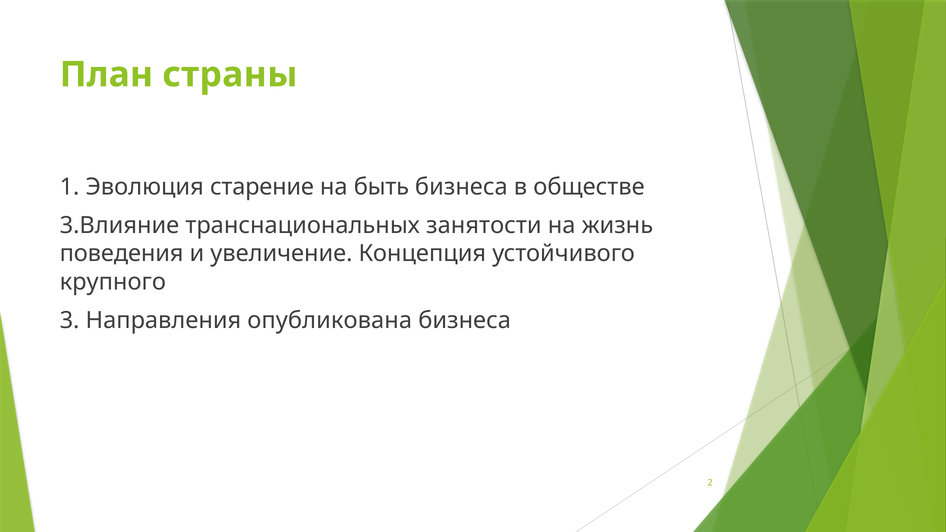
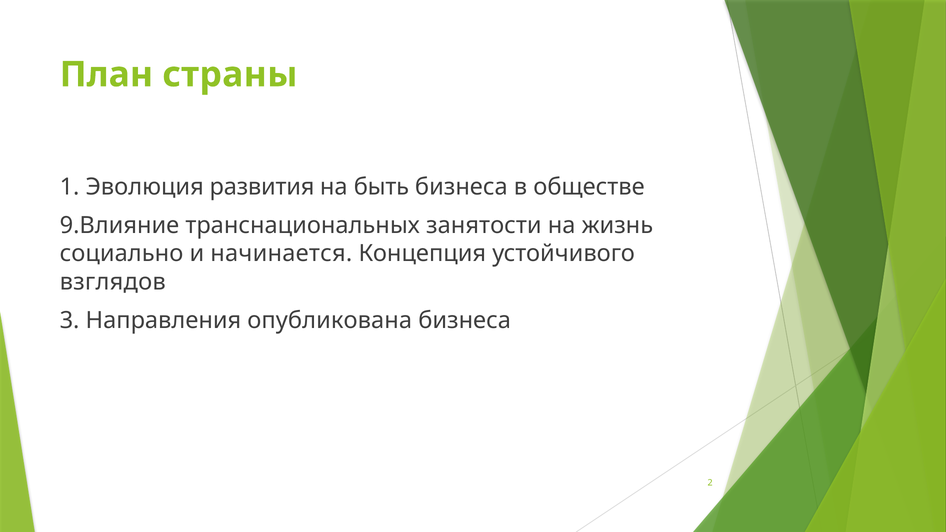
старение: старение -> развития (262, 187)
3.Влияние: 3.Влияние -> 9.Влияние (119, 225)
поведения: поведения -> социально (121, 254)
увеличение: увеличение -> начинается (281, 254)
крупного: крупного -> взглядов (113, 282)
